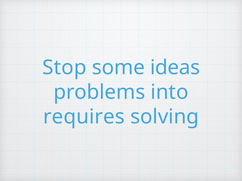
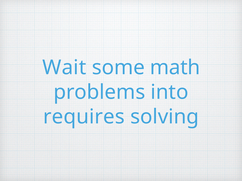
Stop: Stop -> Wait (64, 68)
ideas: ideas -> math (175, 68)
